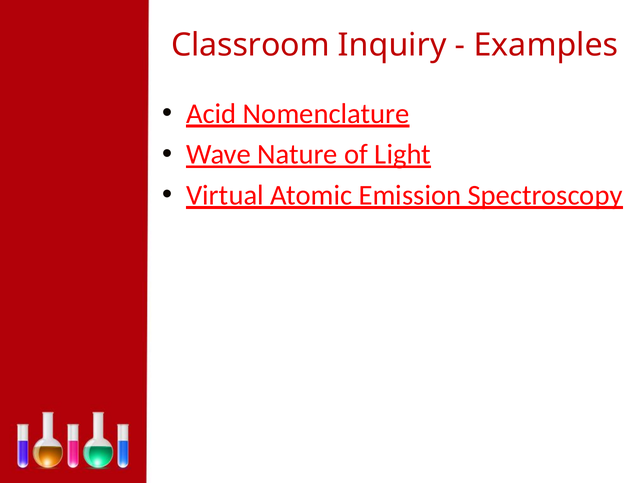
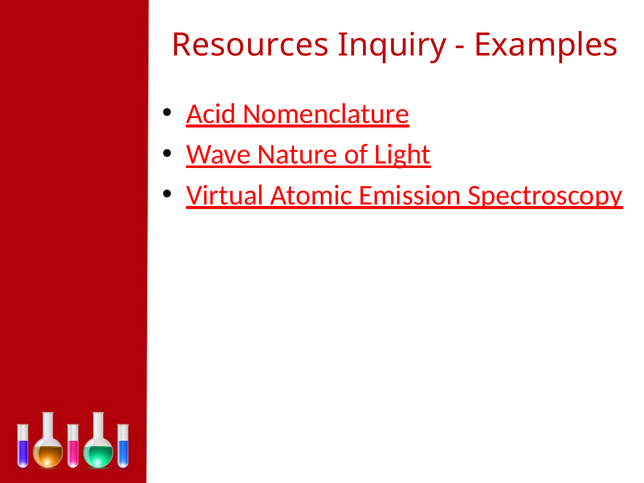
Classroom: Classroom -> Resources (250, 45)
